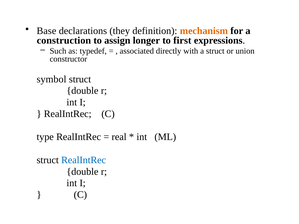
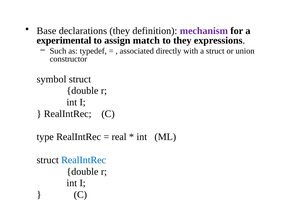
mechanism colour: orange -> purple (204, 31)
construction: construction -> experimental (64, 40)
longer: longer -> match (146, 40)
to first: first -> they (182, 40)
